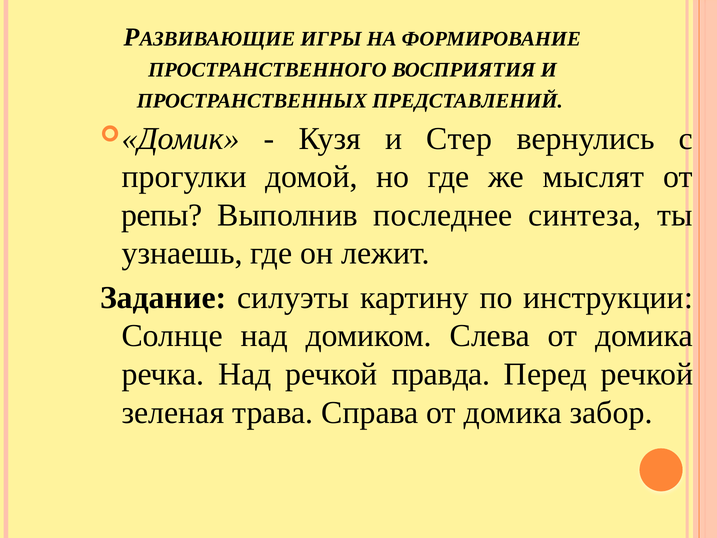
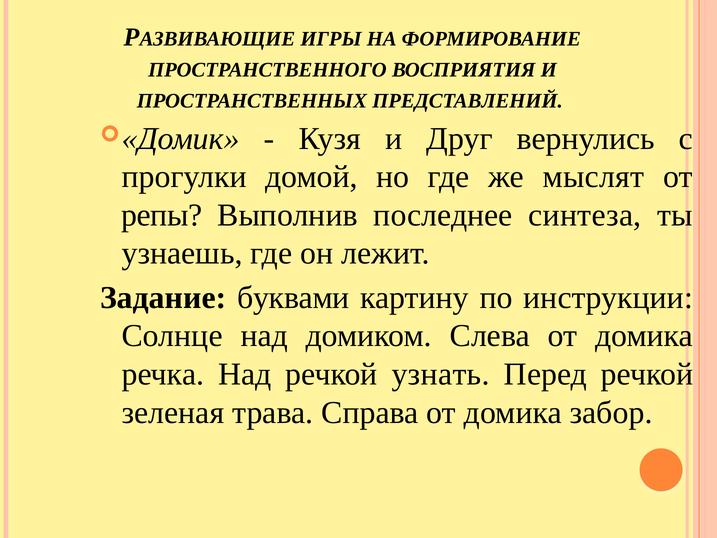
Стер: Стер -> Друг (460, 138)
силуэты: силуэты -> буквами (293, 298)
правда: правда -> узнать (441, 374)
